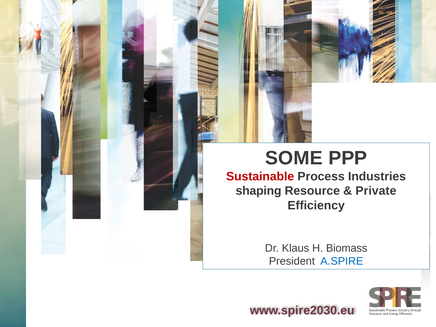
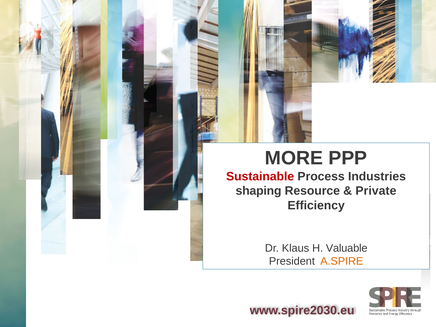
SOME: SOME -> MORE (294, 158)
Biomass: Biomass -> Valuable (347, 248)
A.SPIRE colour: blue -> orange (342, 261)
